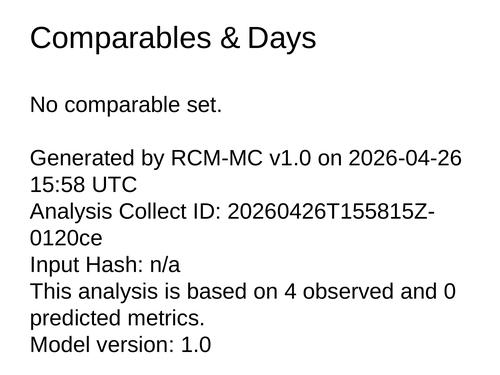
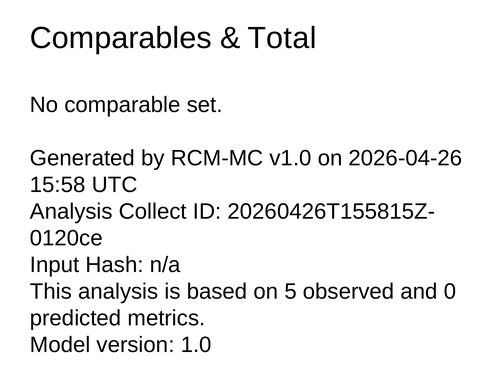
Days: Days -> Total (282, 38)
4: 4 -> 5 (291, 292)
